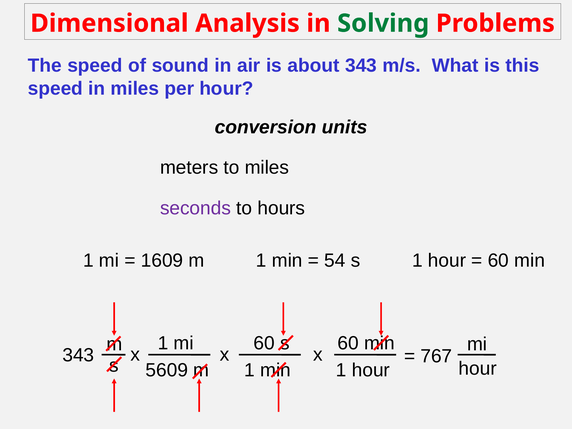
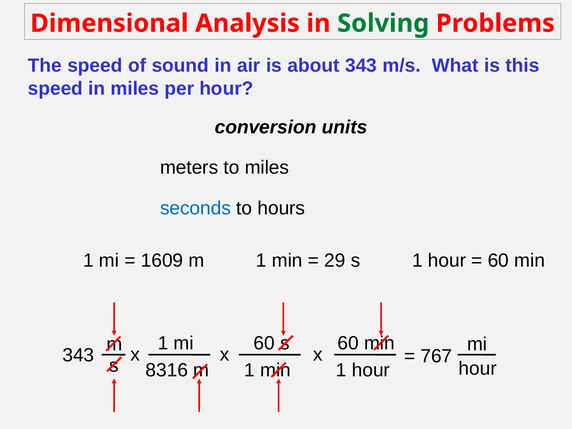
seconds colour: purple -> blue (195, 208)
54: 54 -> 29 (335, 261)
5609: 5609 -> 8316 (167, 370)
